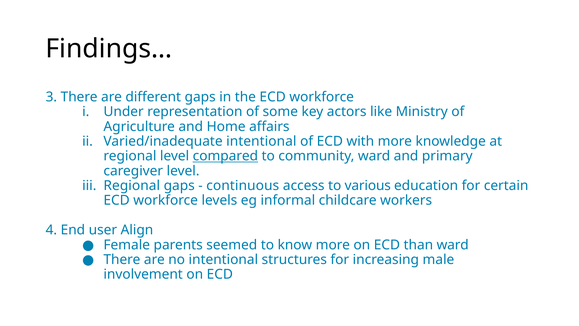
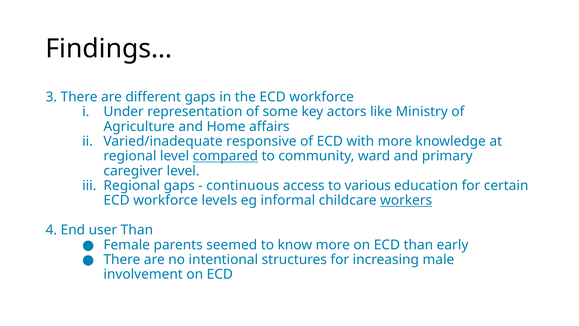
Varied/inadequate intentional: intentional -> responsive (261, 141)
workers underline: none -> present (406, 200)
user Align: Align -> Than (137, 230)
than ward: ward -> early (453, 245)
